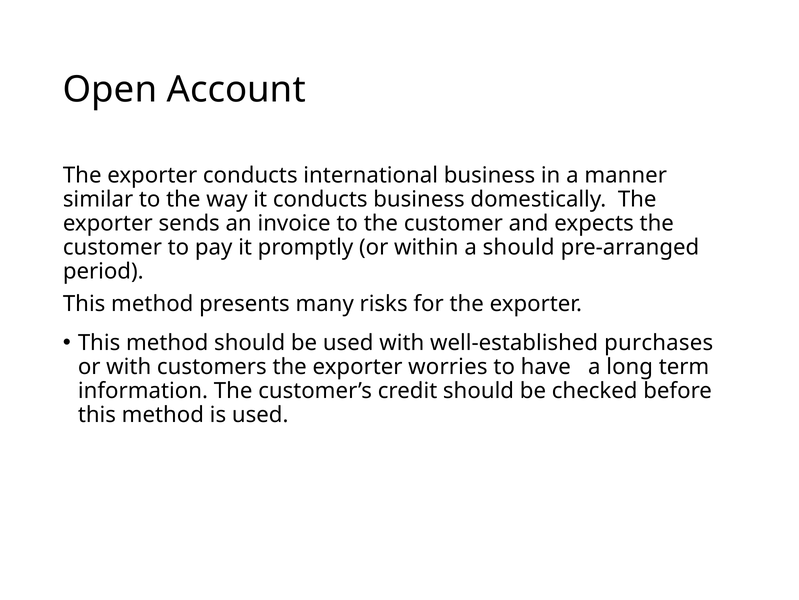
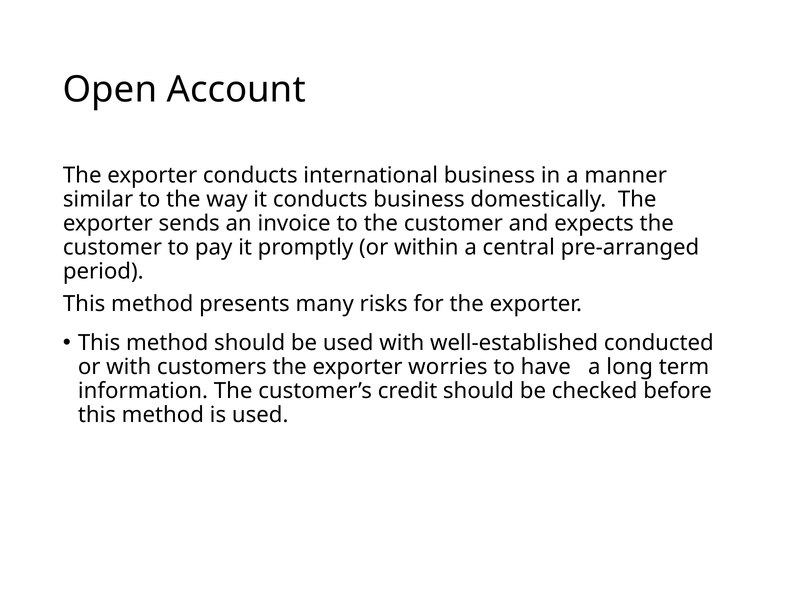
a should: should -> central (519, 247)
purchases: purchases -> conducted (659, 343)
